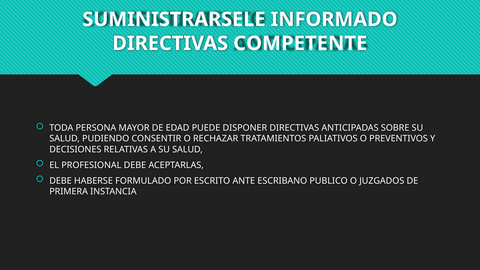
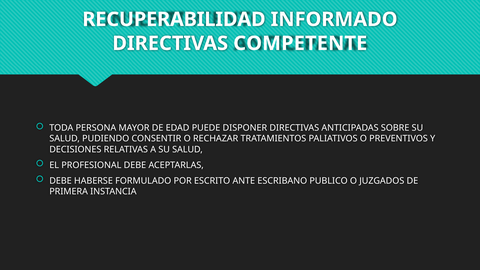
SUMINISTRARSELE: SUMINISTRARSELE -> RECUPERABILIDAD (174, 19)
